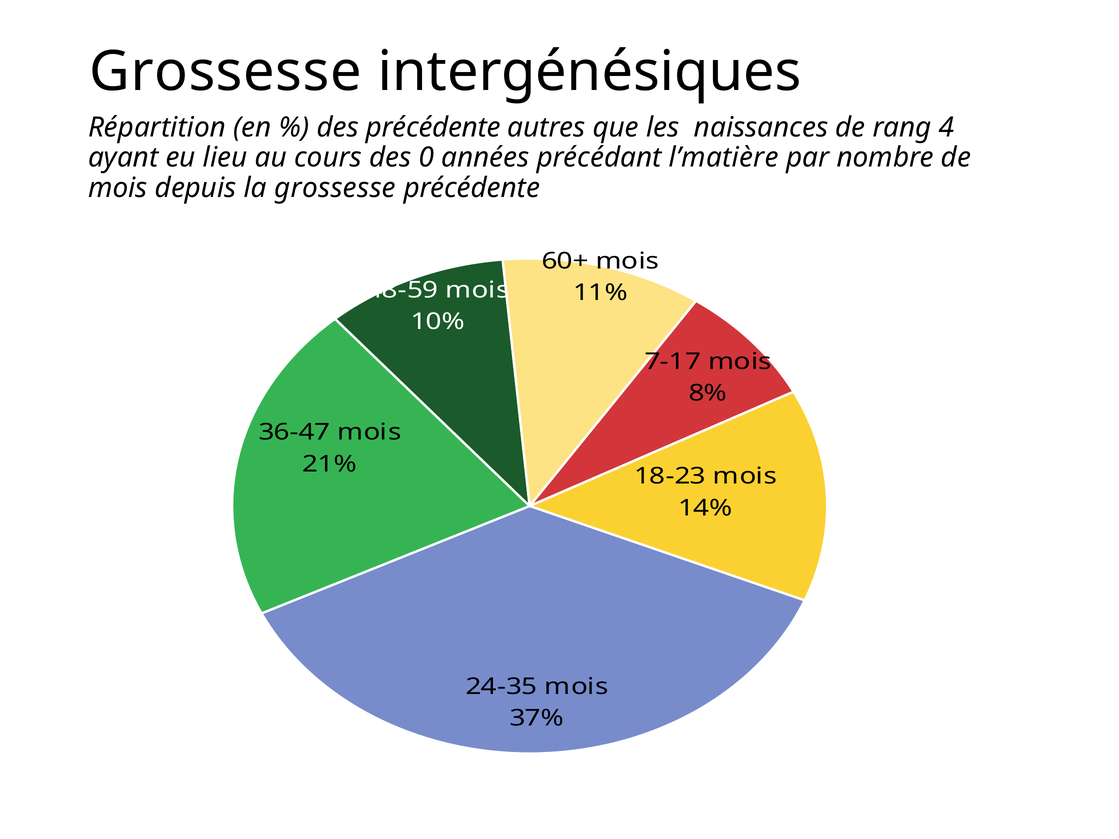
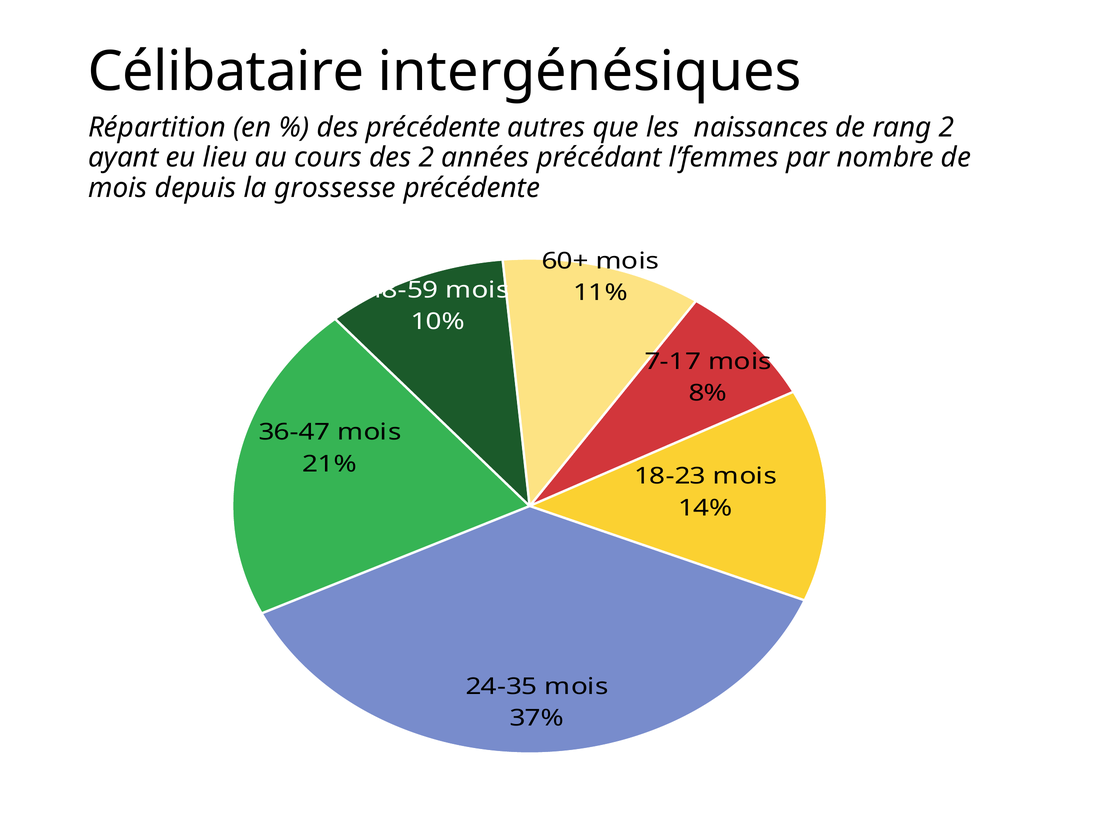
Grossesse: Grossesse -> Célibataire (226, 72)
rang 4: 4 -> 2 (947, 128)
des 0: 0 -> 2 (426, 158)
l’matière: l’matière -> l’femmes (724, 158)
